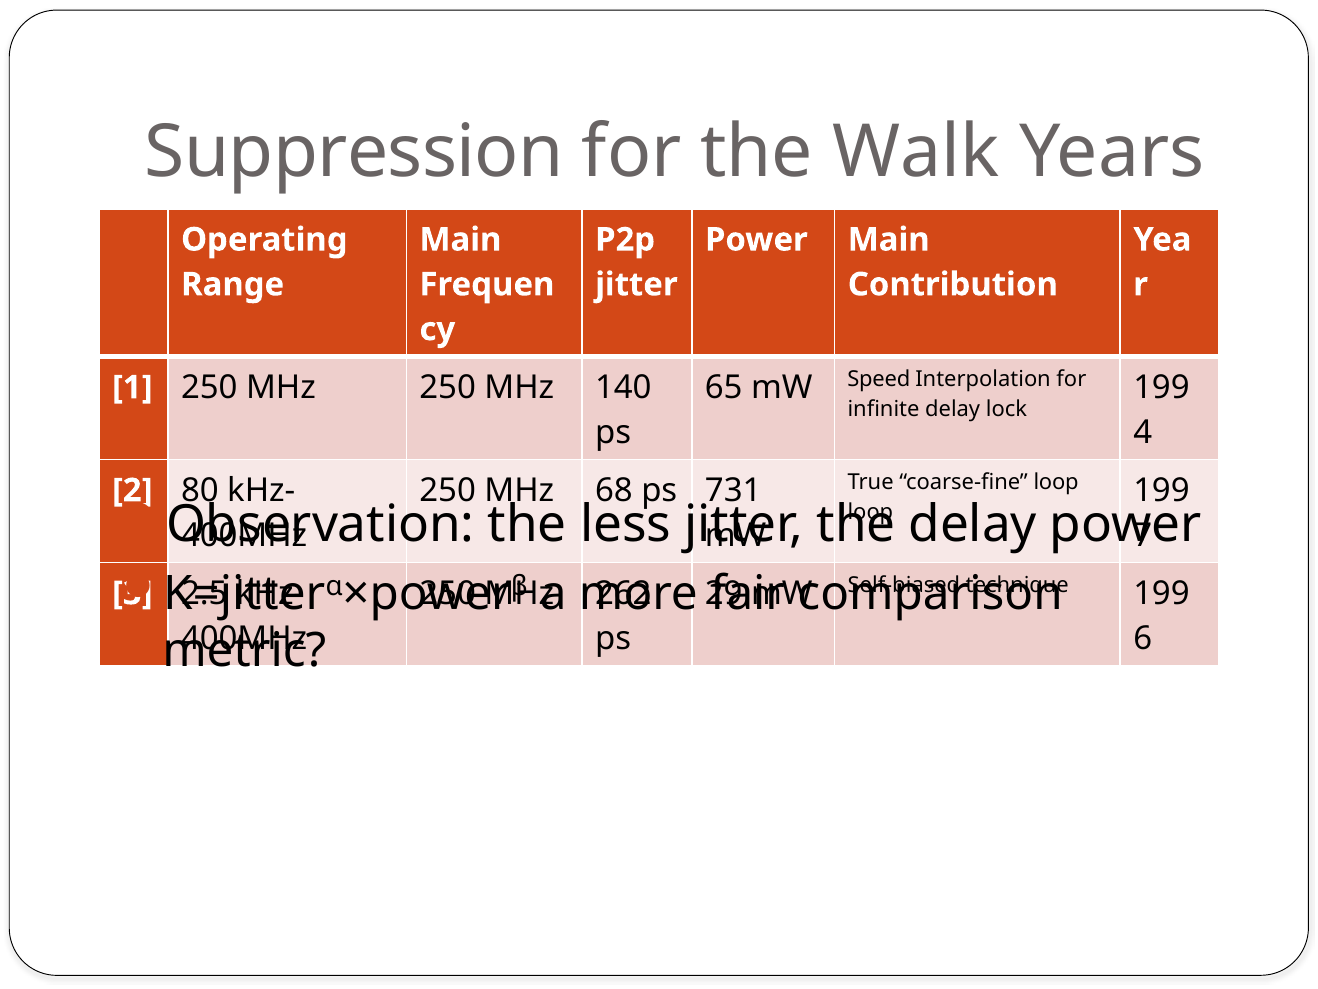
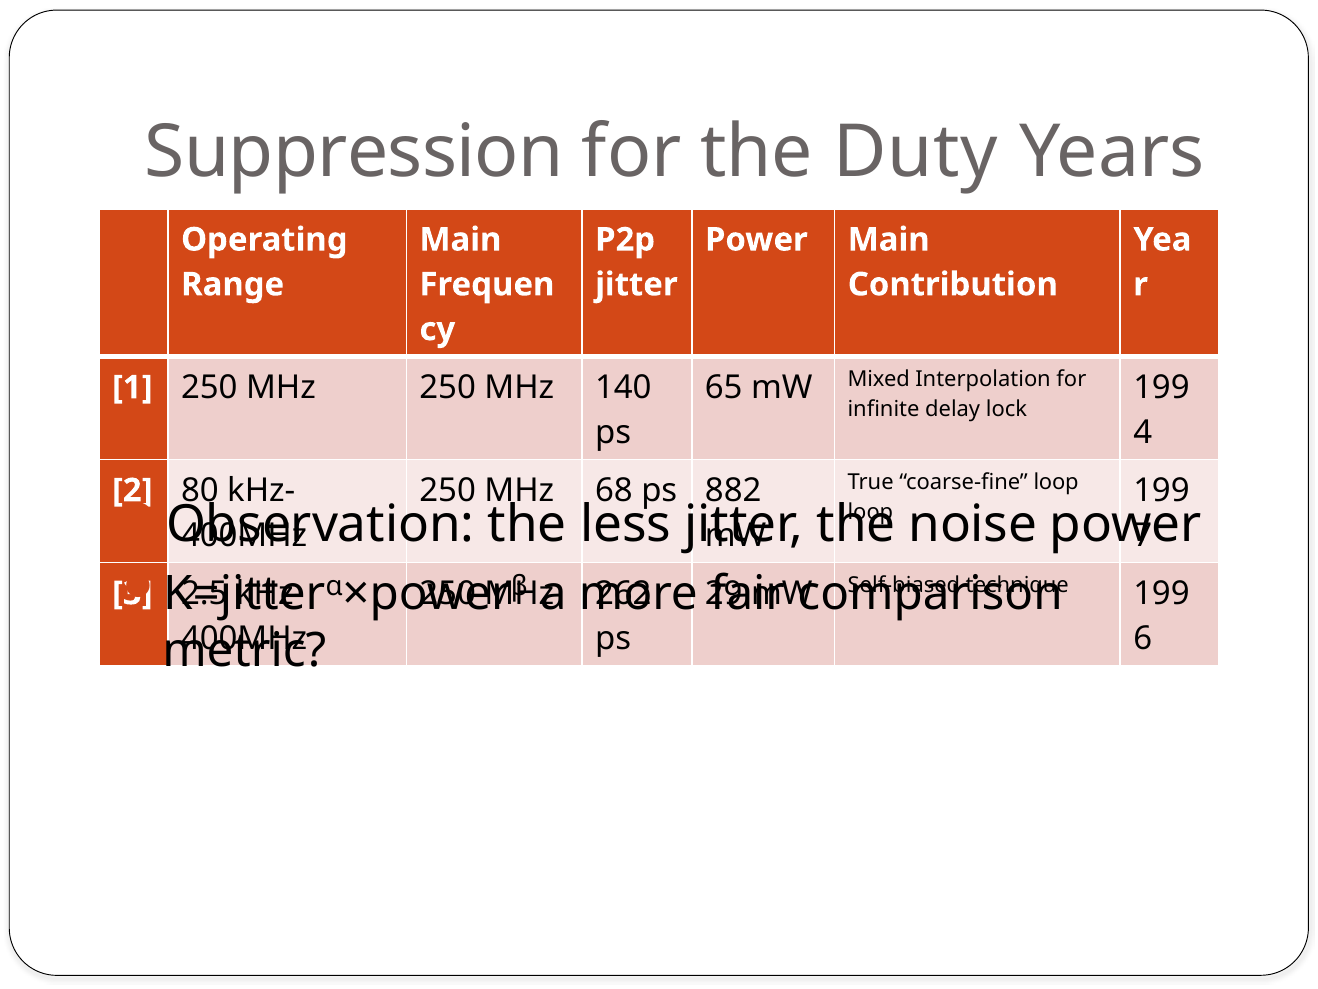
Walk: Walk -> Duty (916, 152)
Speed: Speed -> Mixed (879, 379)
731: 731 -> 882 (733, 490)
delay: delay -> noise (973, 524)
